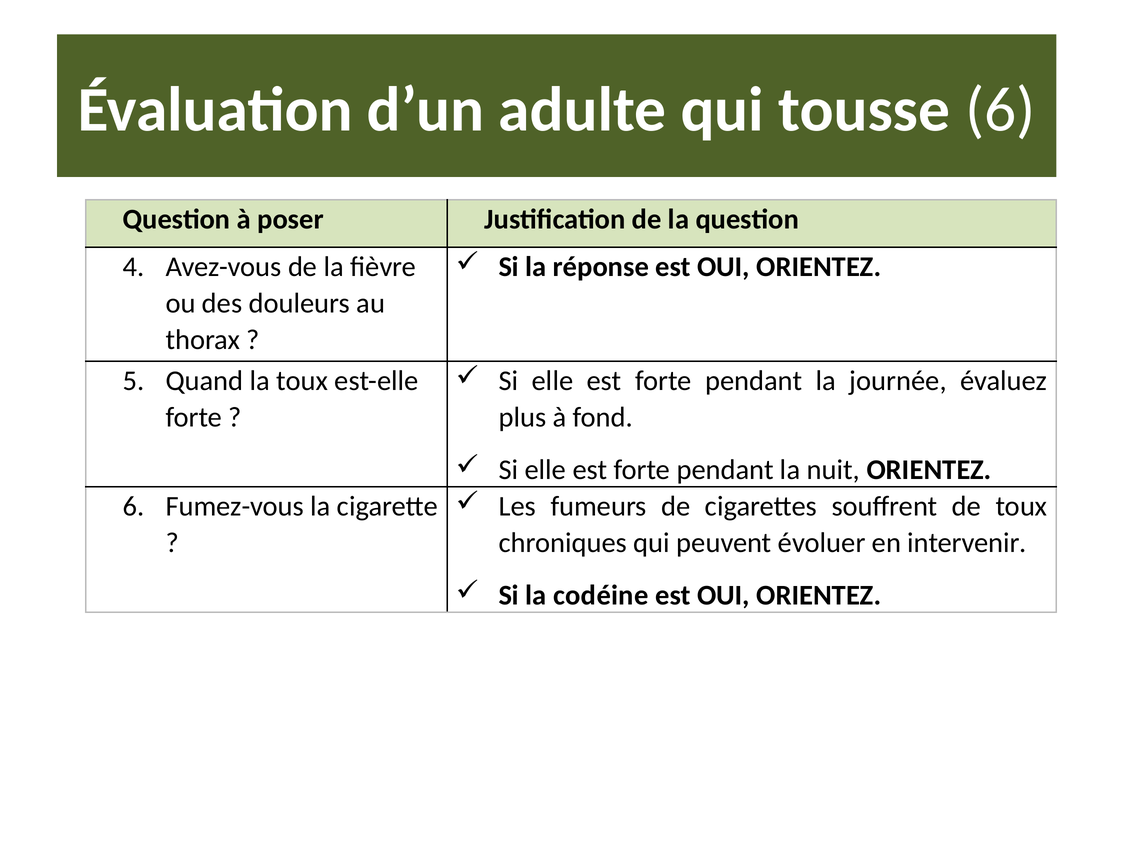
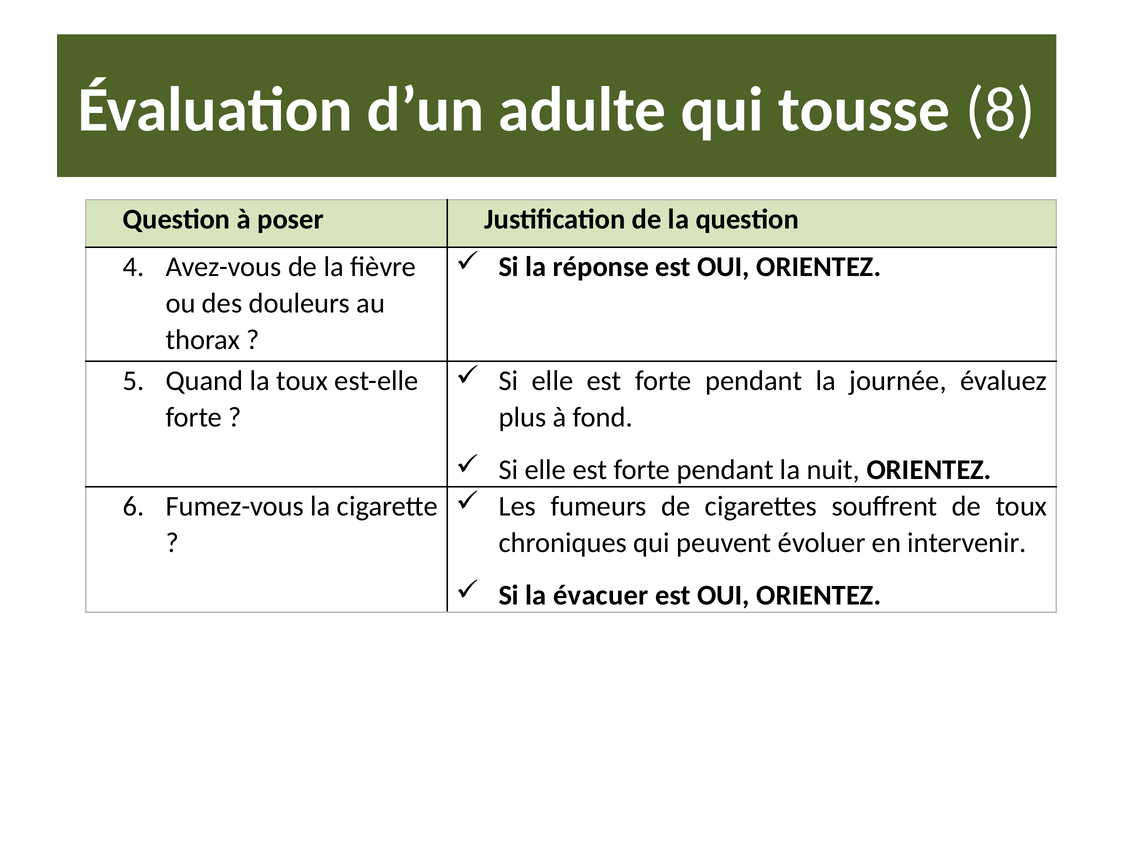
tousse 6: 6 -> 8 (1000, 110)
codéine: codéine -> évacuer (601, 596)
